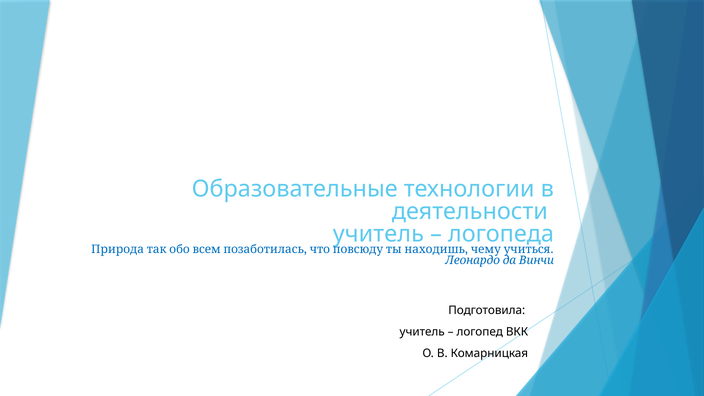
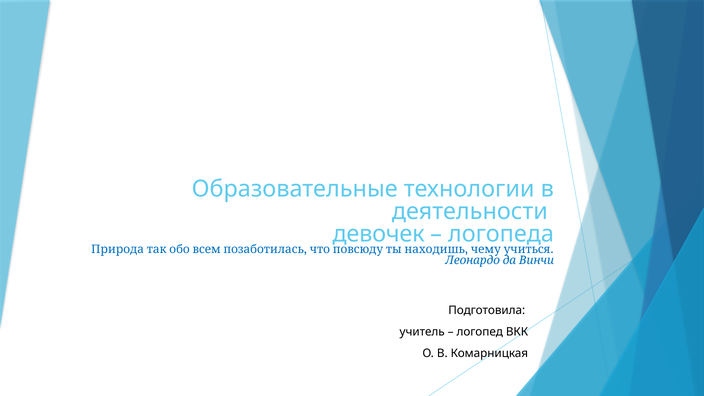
учитель: учитель -> девочек (379, 234)
